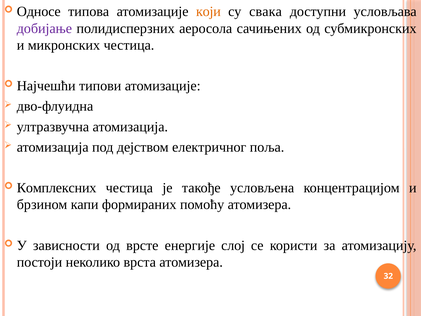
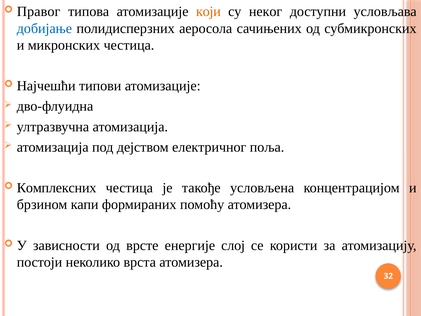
Односе: Односе -> Правог (39, 12)
свака: свака -> неког (266, 12)
добијање colour: purple -> blue (44, 28)
